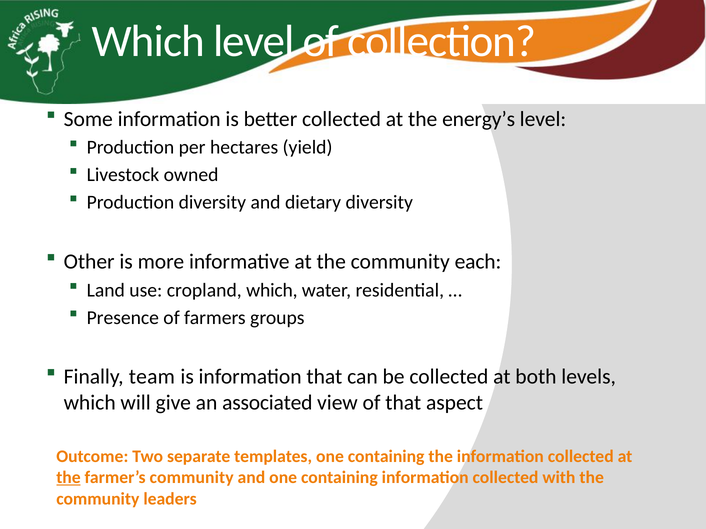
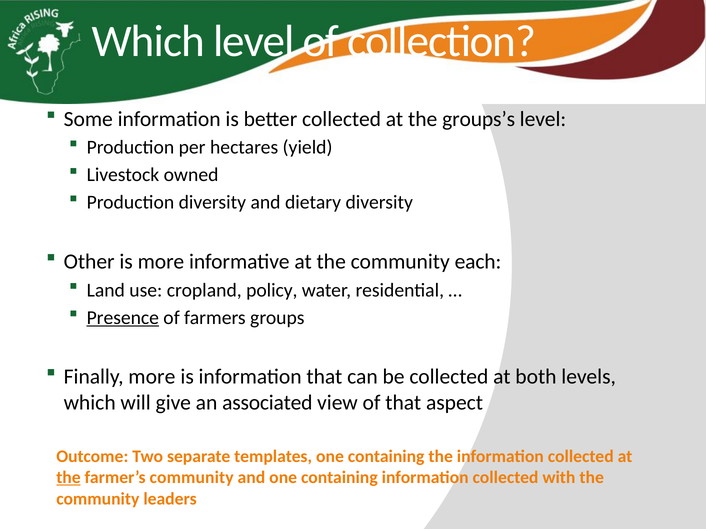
energy’s: energy’s -> groups’s (479, 119)
cropland which: which -> policy (272, 290)
Presence underline: none -> present (123, 318)
Finally team: team -> more (152, 377)
